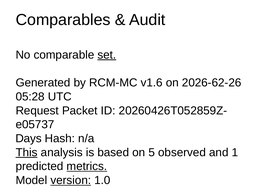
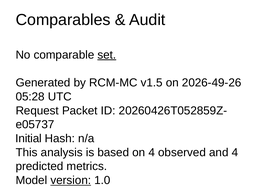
v1.6: v1.6 -> v1.5 (152, 83)
2026-62-26: 2026-62-26 -> 2026-49-26 (212, 83)
Days: Days -> Initial (29, 138)
This underline: present -> none (27, 152)
on 5: 5 -> 4 (152, 152)
and 1: 1 -> 4 (235, 152)
metrics underline: present -> none (87, 166)
